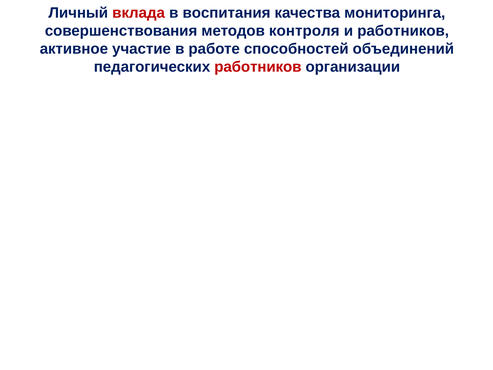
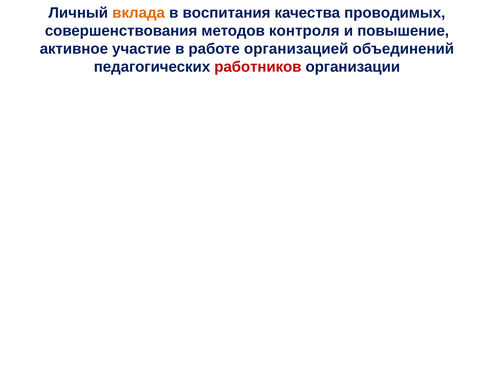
вклада colour: red -> orange (139, 13)
мониторинга: мониторинга -> проводимых (395, 13)
и работников: работников -> повышение (403, 31)
способностей: способностей -> организацией (296, 49)
